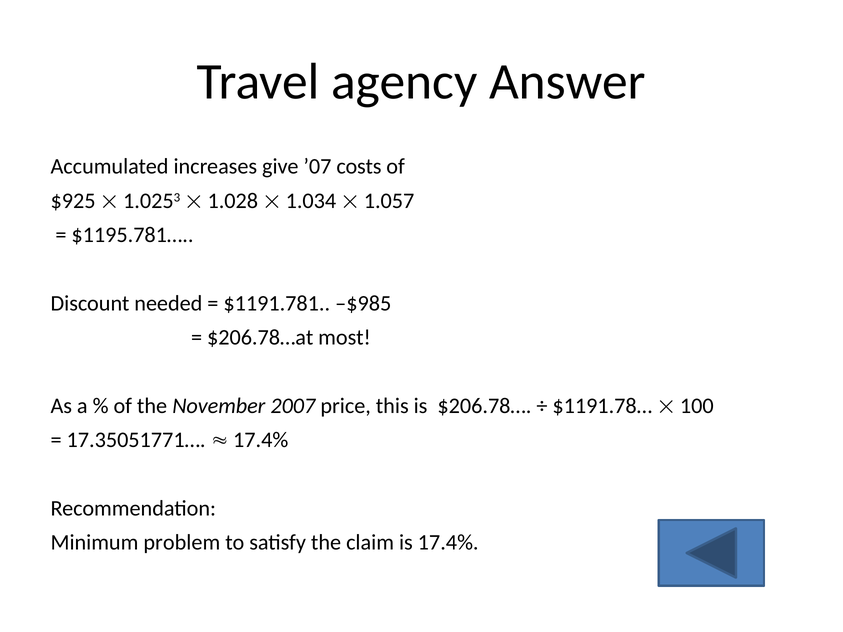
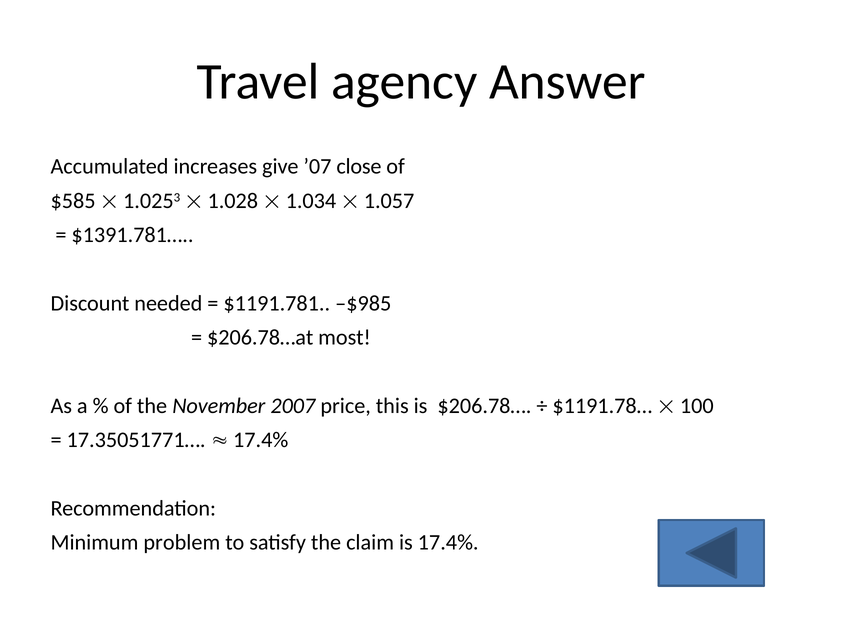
costs: costs -> close (359, 167)
$925: $925 -> $585 (73, 201)
$1195.781…: $1195.781… -> $1391.781… (132, 235)
